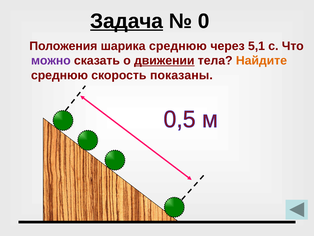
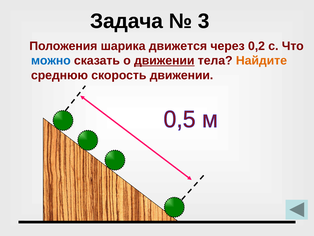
Задача underline: present -> none (127, 21)
0: 0 -> 3 (204, 21)
шарика среднюю: среднюю -> движется (178, 46)
5,1: 5,1 -> 0,2 (257, 46)
можно colour: purple -> blue (51, 61)
скорость показаны: показаны -> движении (181, 75)
